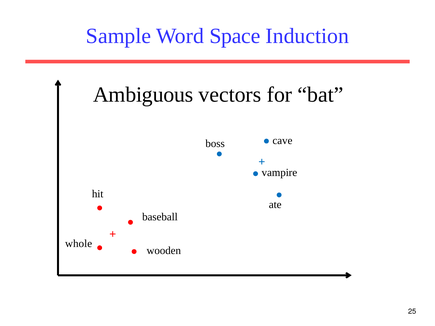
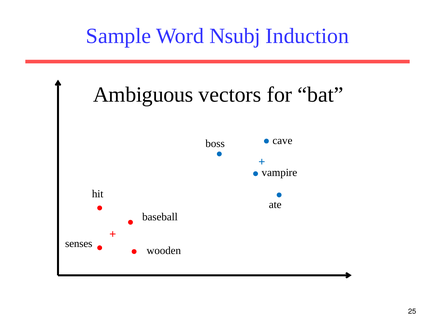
Space: Space -> Nsubj (235, 36)
whole: whole -> senses (79, 244)
